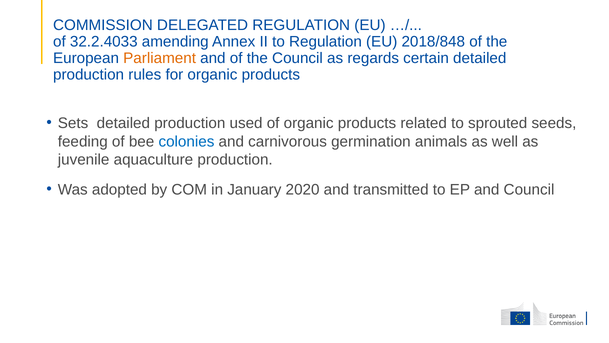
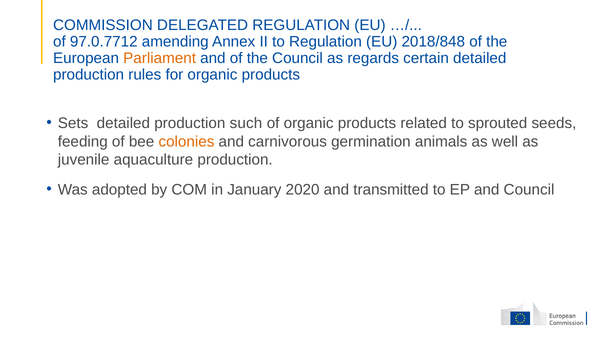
32.2.4033: 32.2.4033 -> 97.0.7712 (104, 42)
used: used -> such (246, 123)
colonies colour: blue -> orange (186, 141)
